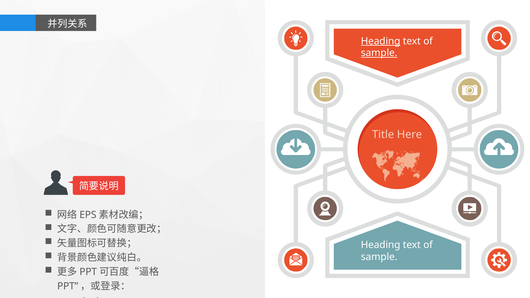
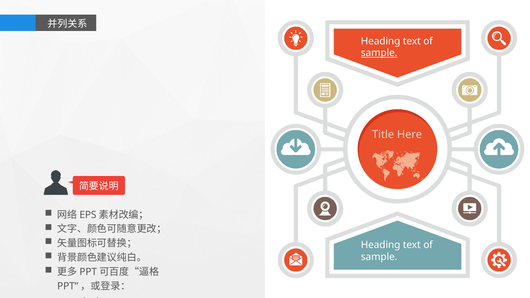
Heading underline: present -> none (381, 41)
